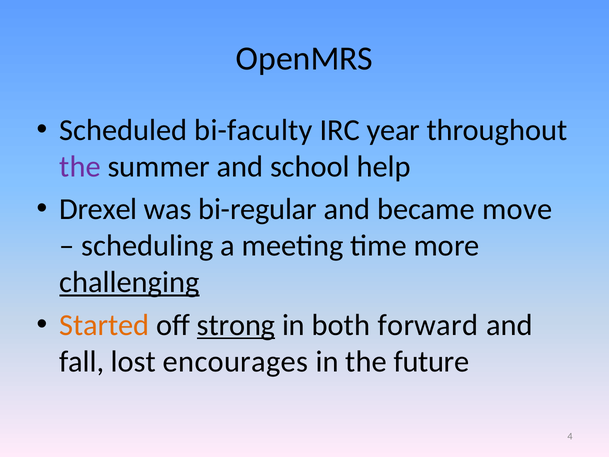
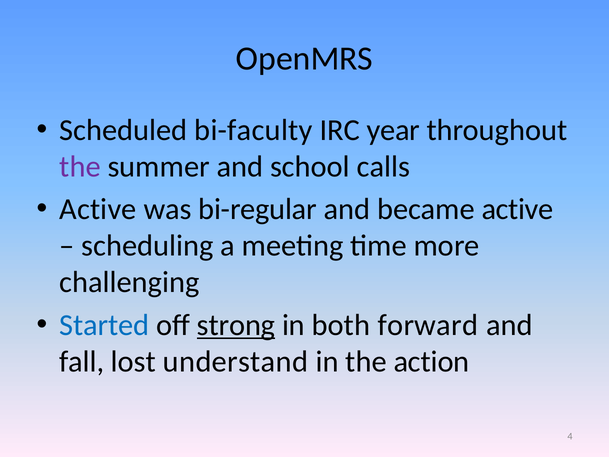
help: help -> calls (384, 167)
Drexel: Drexel -> Active (98, 209)
became move: move -> active (518, 209)
challenging underline: present -> none (129, 282)
Started colour: orange -> blue (104, 325)
encourages: encourages -> understand (235, 361)
future: future -> action (431, 361)
